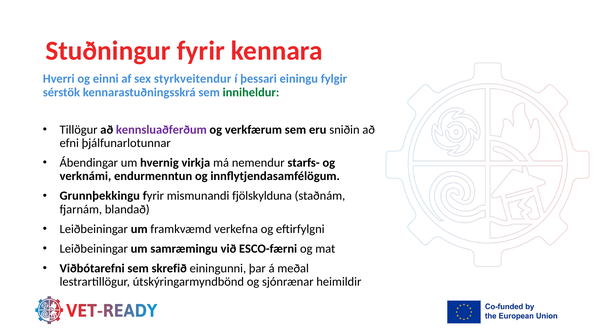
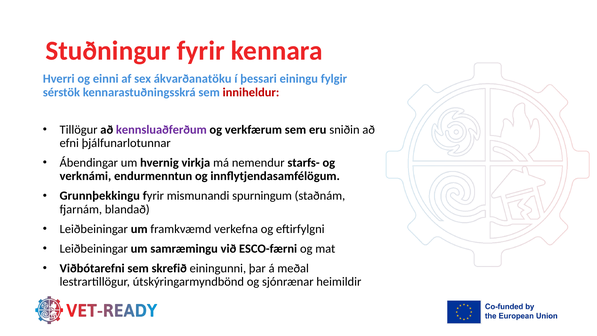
styrkveitendur: styrkveitendur -> ákvarðanatöku (193, 79)
inniheldur colour: green -> red (251, 92)
fjölskylduna: fjölskylduna -> spurningum (262, 196)
